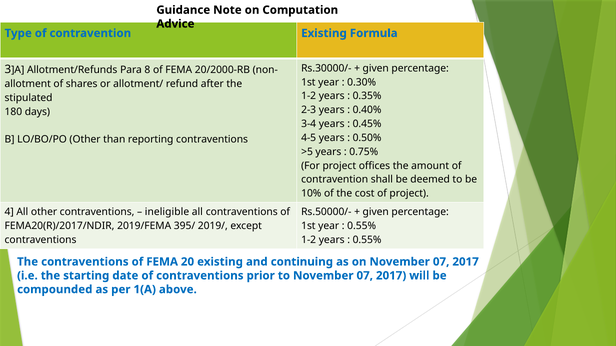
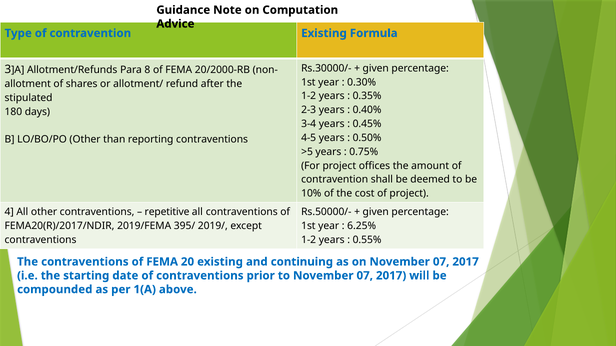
ineligible: ineligible -> repetitive (167, 212)
0.55%: 0.55% -> 6.25% (362, 226)
